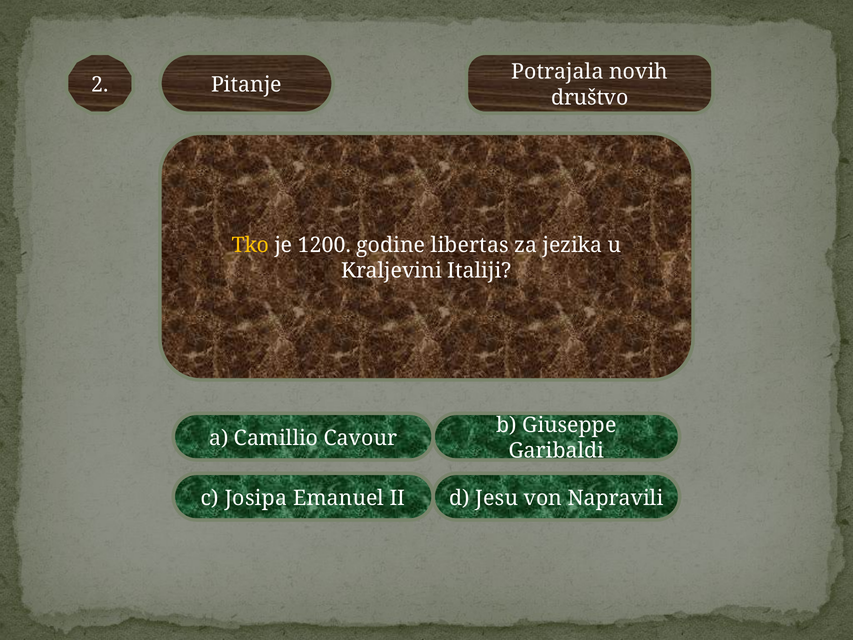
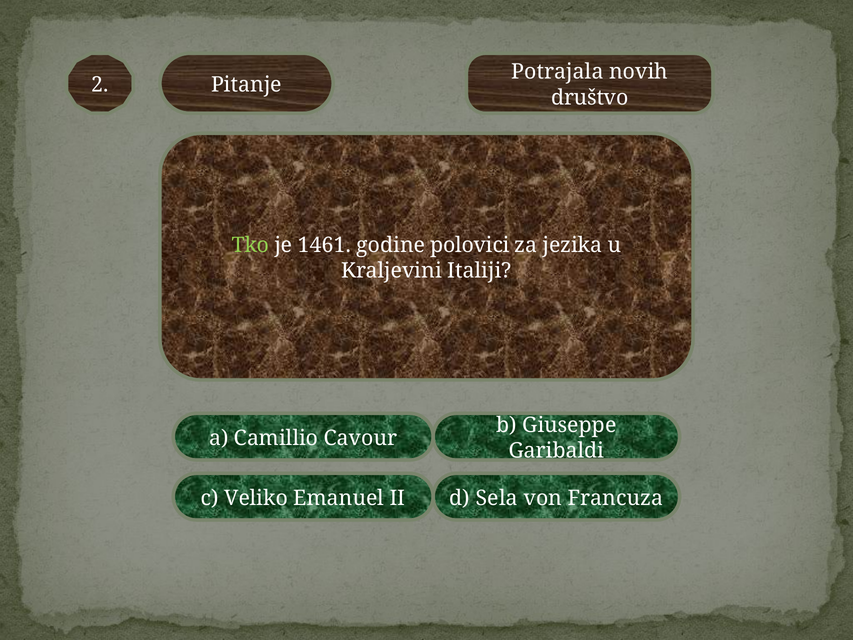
Tko colour: yellow -> light green (250, 245)
1200: 1200 -> 1461 (324, 245)
libertas: libertas -> polovici (470, 245)
Josipa: Josipa -> Veliko (256, 498)
Jesu: Jesu -> Sela (497, 498)
Napravili: Napravili -> Francuza (616, 498)
